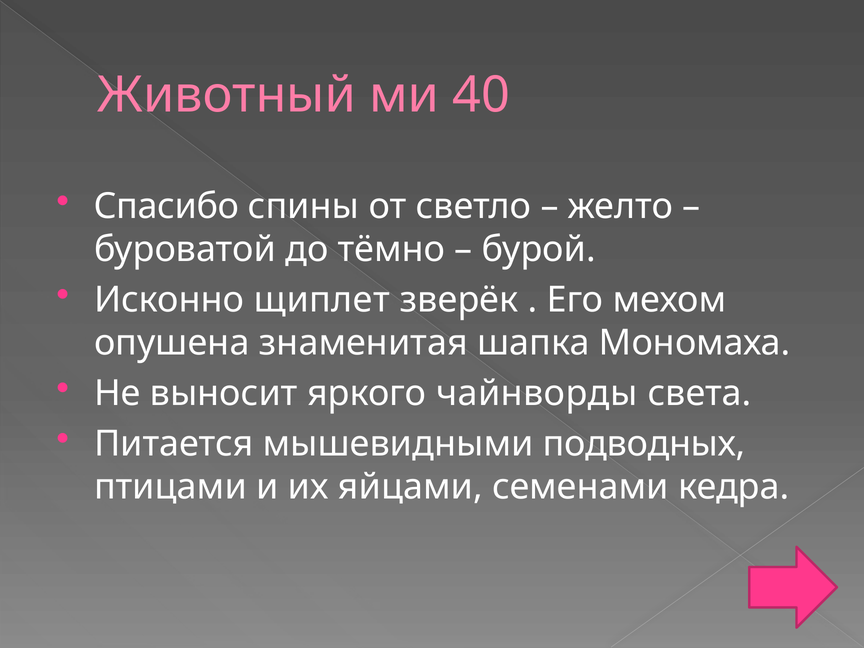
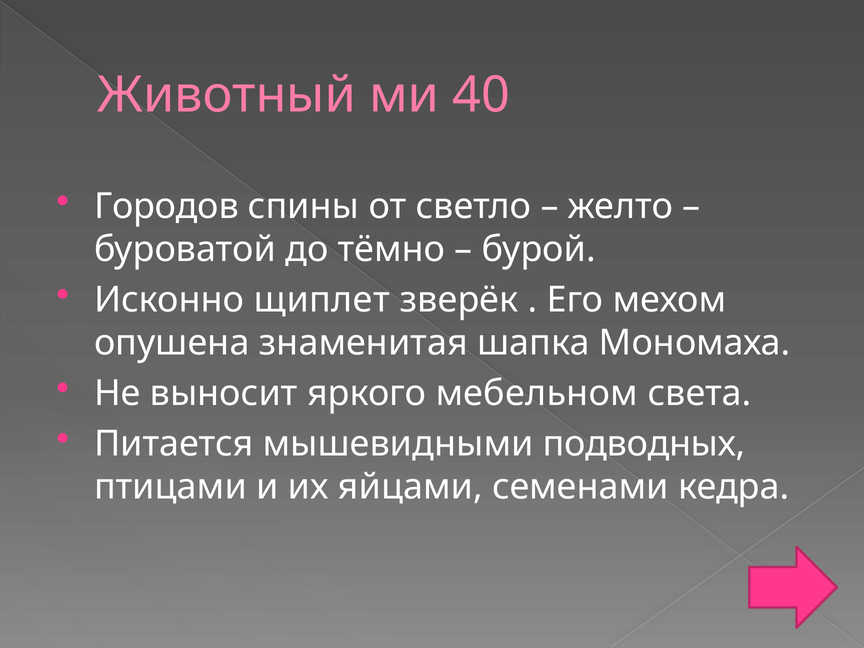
Спасибо: Спасибо -> Городов (166, 206)
чайнворды: чайнворды -> мебельном (537, 393)
